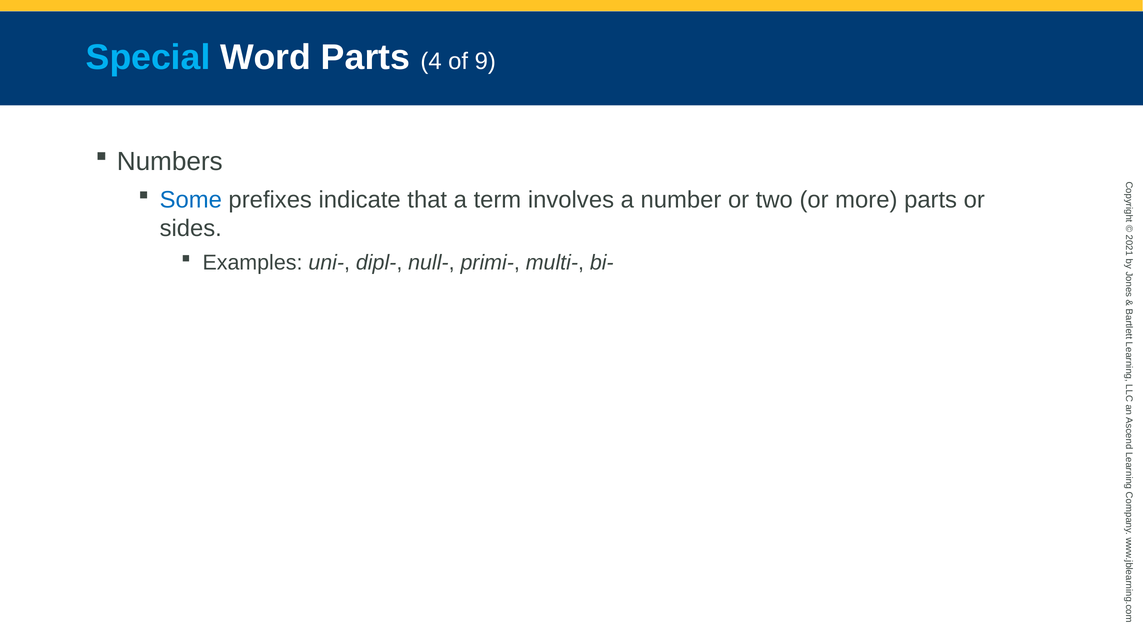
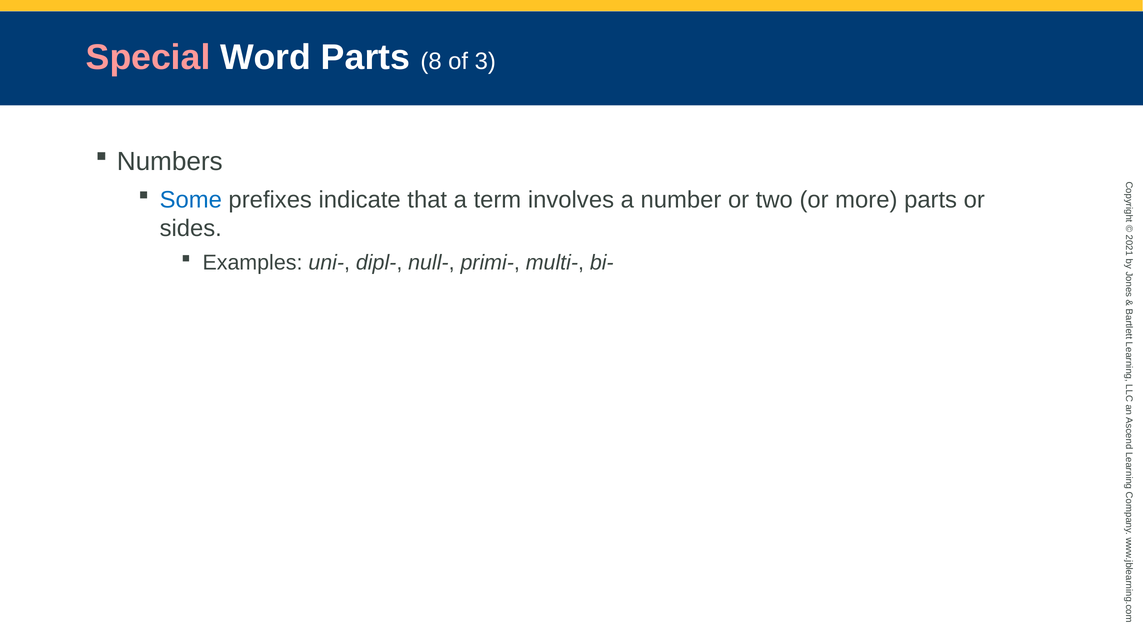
Special colour: light blue -> pink (148, 57)
4: 4 -> 8 (431, 61)
9: 9 -> 3 (485, 61)
